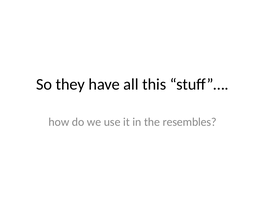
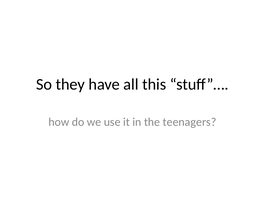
resembles: resembles -> teenagers (189, 122)
